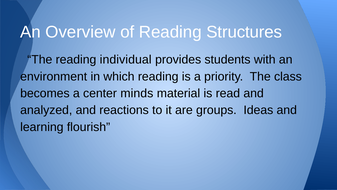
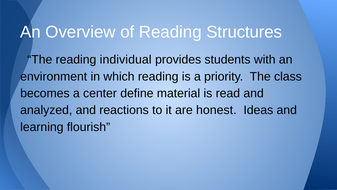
minds: minds -> define (137, 93)
groups: groups -> honest (216, 110)
